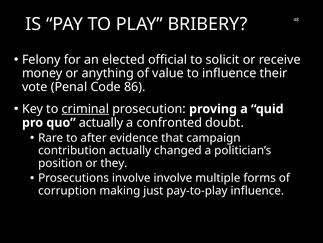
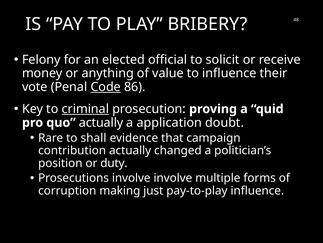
Code underline: none -> present (106, 87)
confronted: confronted -> application (169, 122)
after: after -> shall (93, 138)
they: they -> duty (114, 163)
